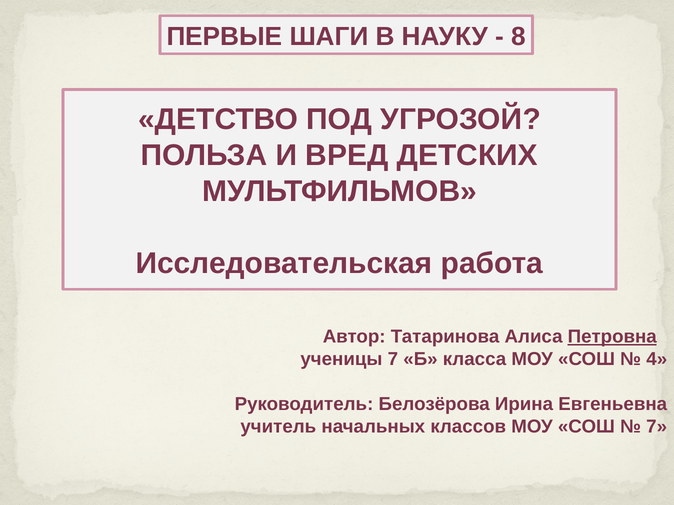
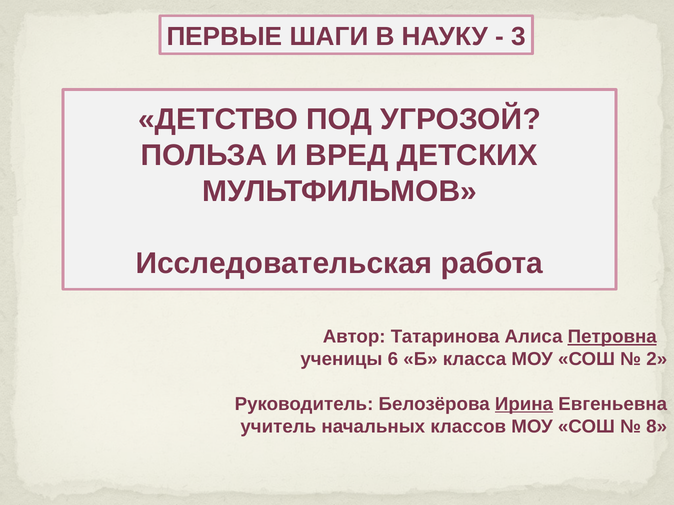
8: 8 -> 3 (518, 37)
ученицы 7: 7 -> 6 (393, 360)
4: 4 -> 2 (657, 360)
Ирина underline: none -> present (524, 405)
7: 7 -> 8 (657, 427)
